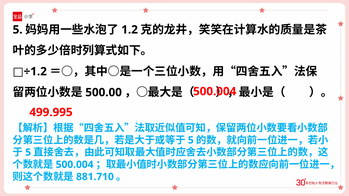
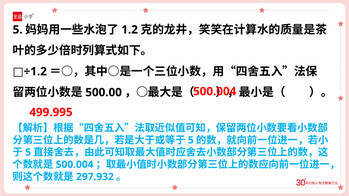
881.710: 881.710 -> 297.932 (95, 177)
